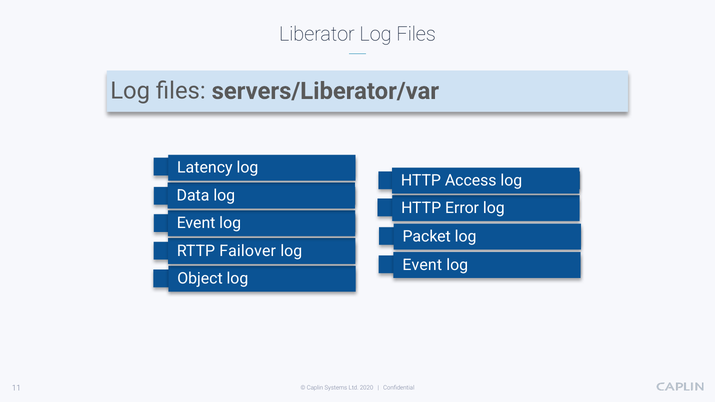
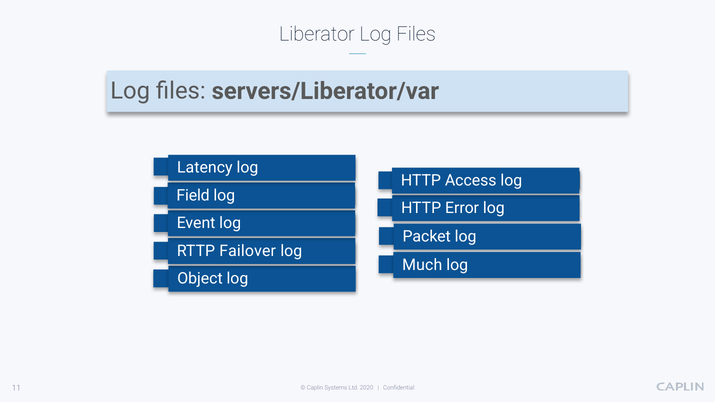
Data: Data -> Field (193, 195)
Event: Event -> Much (422, 265)
